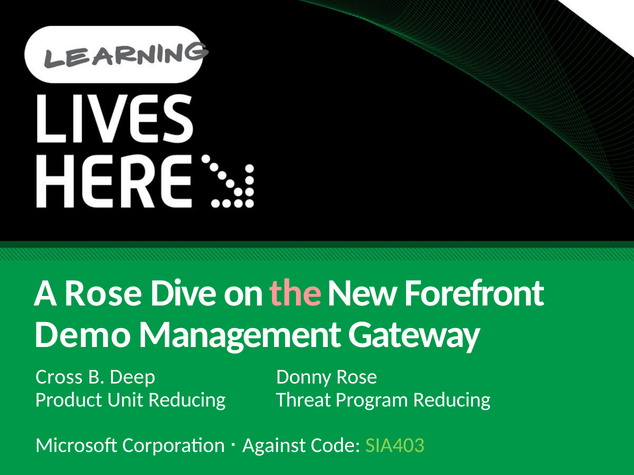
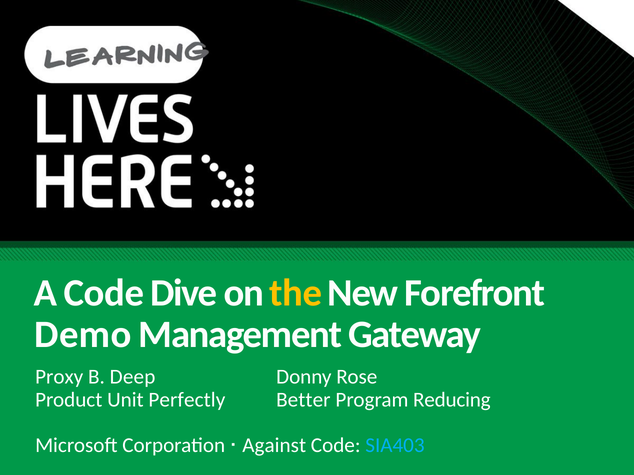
A Rose: Rose -> Code (104, 293)
the colour: pink -> yellow (296, 293)
Cross: Cross -> Proxy (59, 377)
Unit Reducing: Reducing -> Perfectly (187, 400)
Threat: Threat -> Better (303, 400)
SIA403 colour: light green -> light blue (395, 446)
